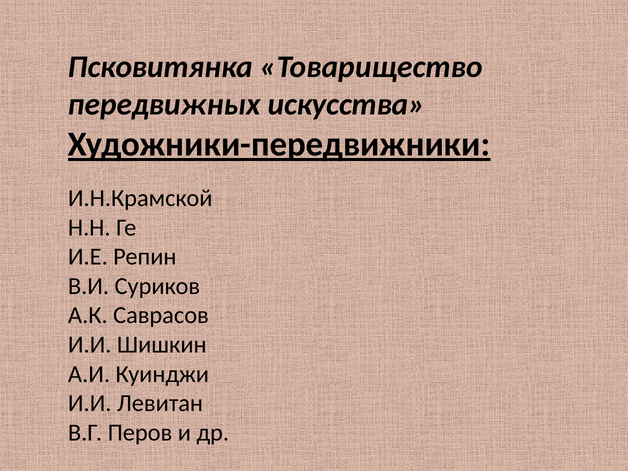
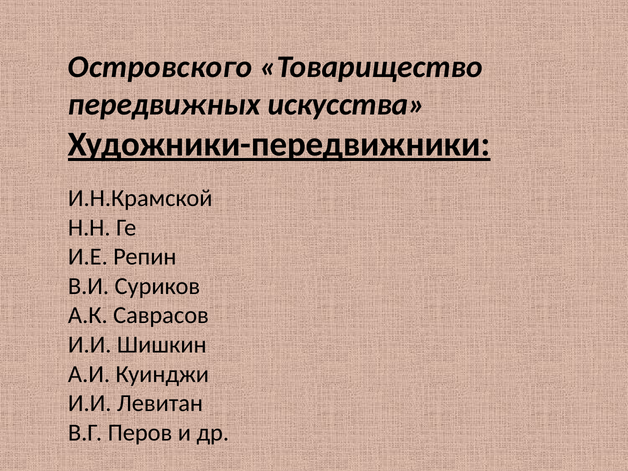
Псковитянка: Псковитянка -> Островского (160, 67)
